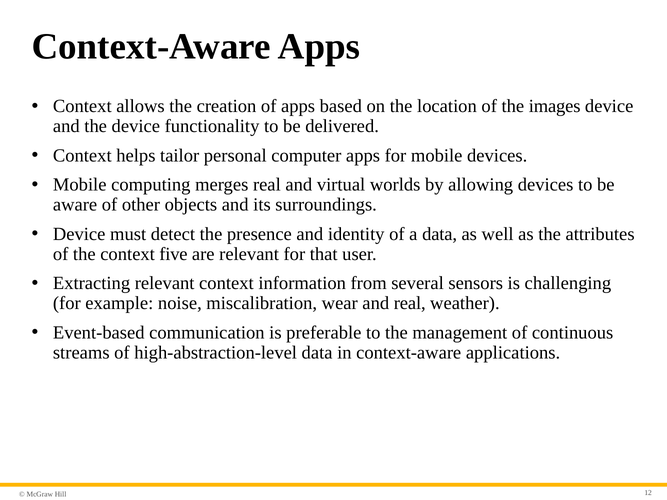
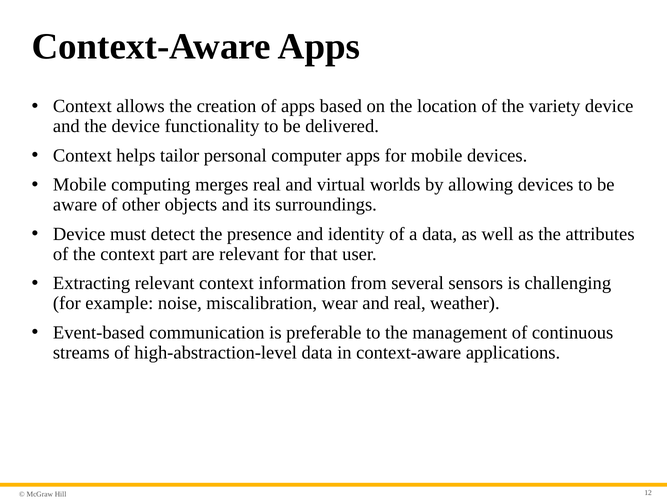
images: images -> variety (555, 106)
five: five -> part (173, 254)
